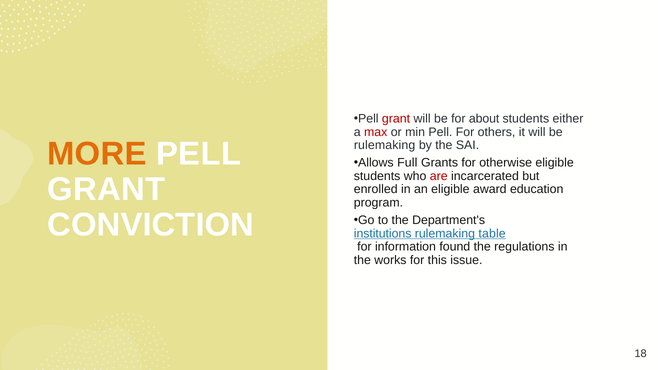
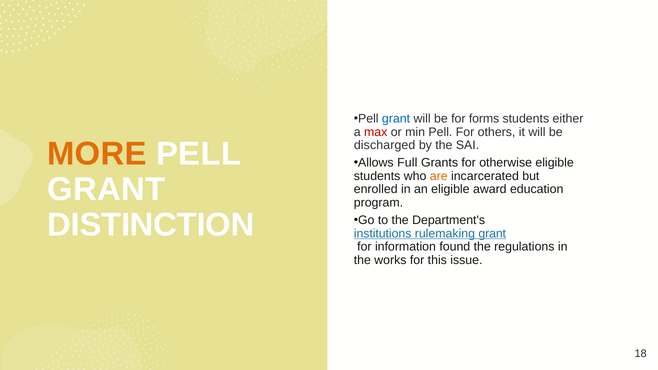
grant colour: red -> blue (396, 119)
about: about -> forms (484, 119)
rulemaking: rulemaking -> discharged (385, 145)
are colour: red -> orange (439, 176)
CONVICTION: CONVICTION -> DISTINCTION (151, 225)
rulemaking table: table -> grant (492, 234)
